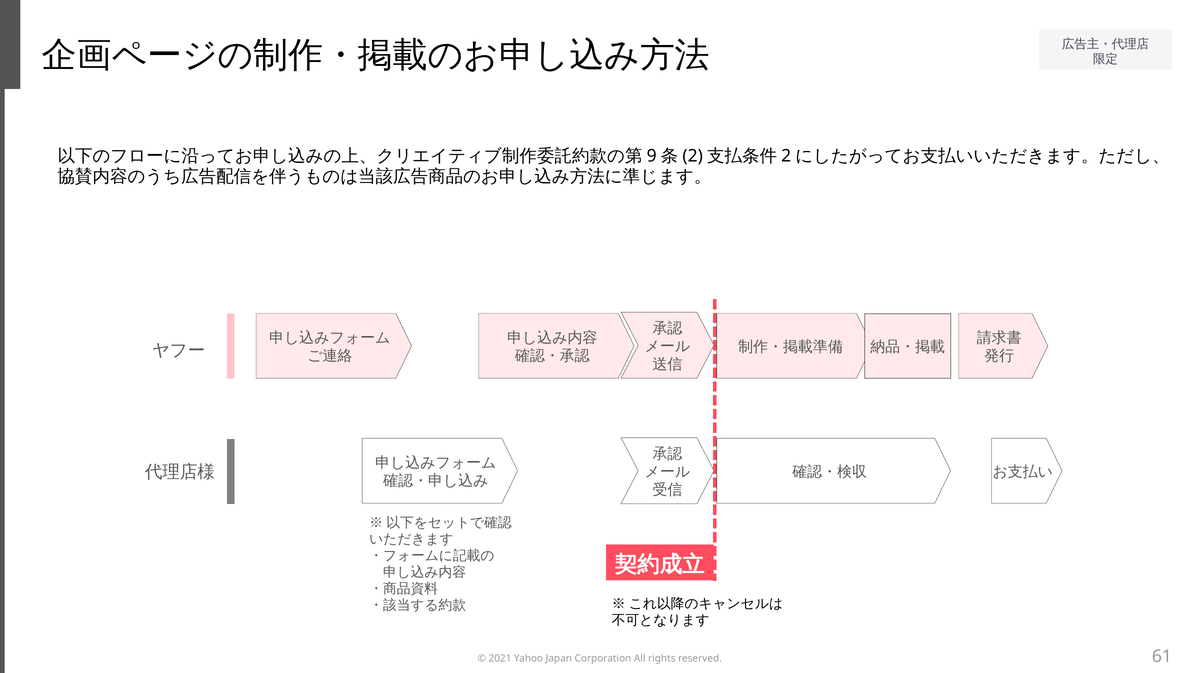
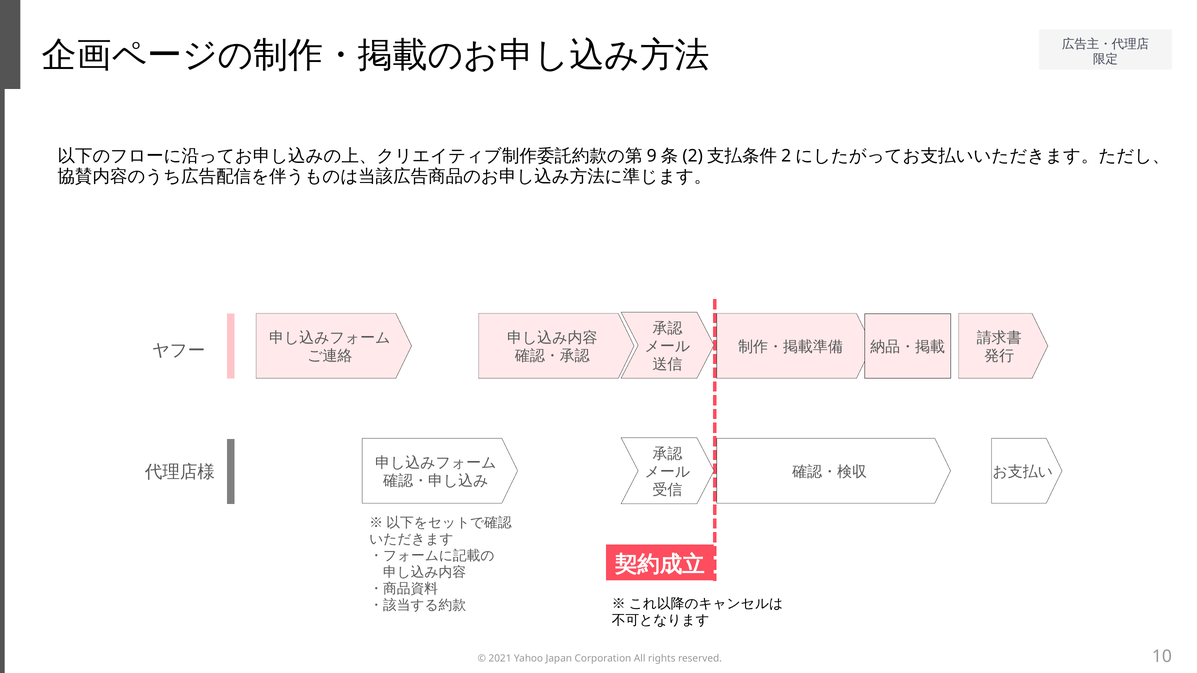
61: 61 -> 10 (1162, 657)
